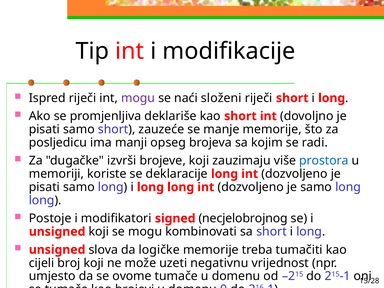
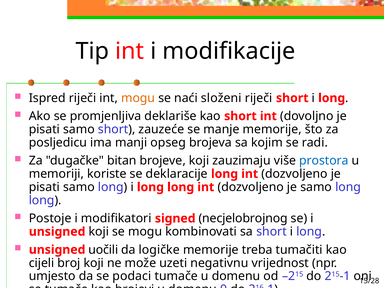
mogu colour: purple -> orange (138, 98)
izvrši: izvrši -> bitan (122, 161)
slova: slova -> uočili (103, 250)
ovome: ovome -> podaci (132, 276)
